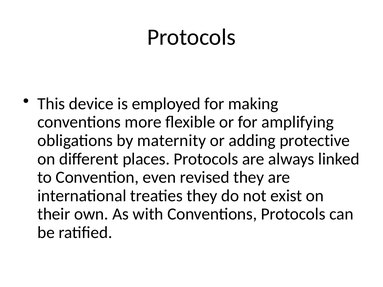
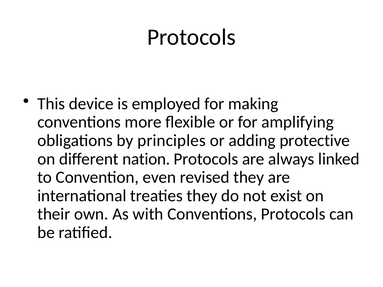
maternity: maternity -> principles (172, 141)
places: places -> nation (146, 159)
